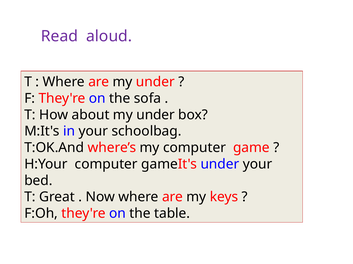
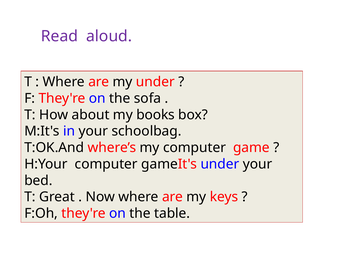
about my under: under -> books (156, 115)
